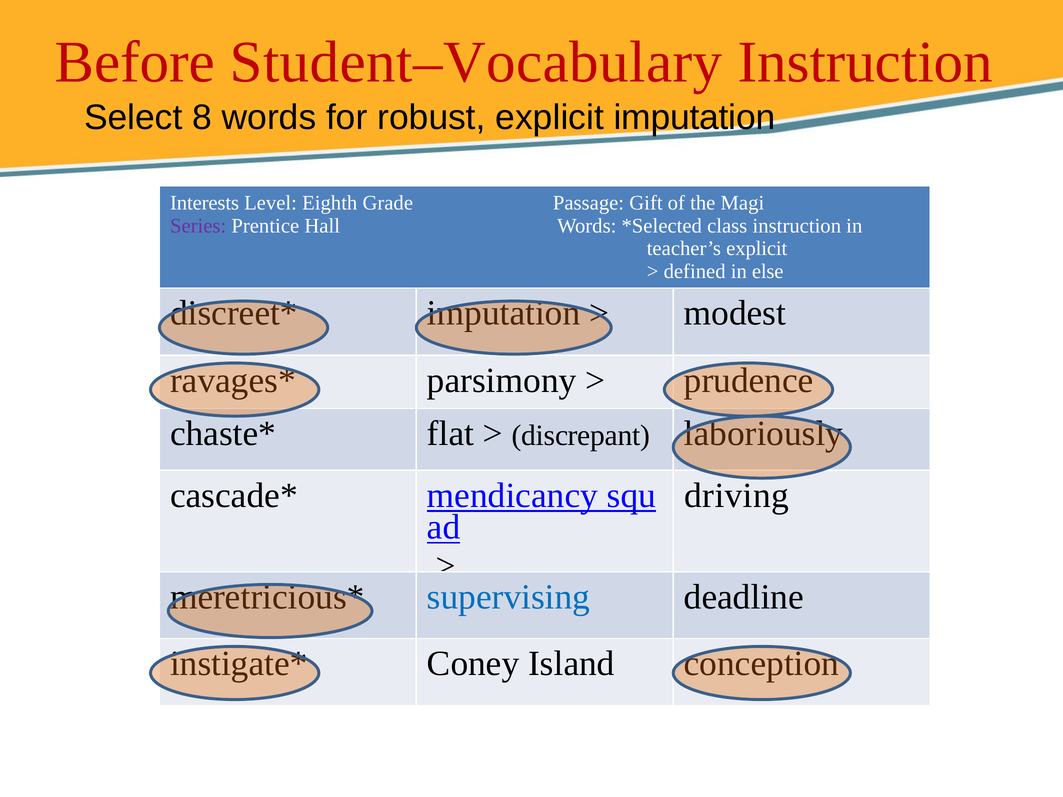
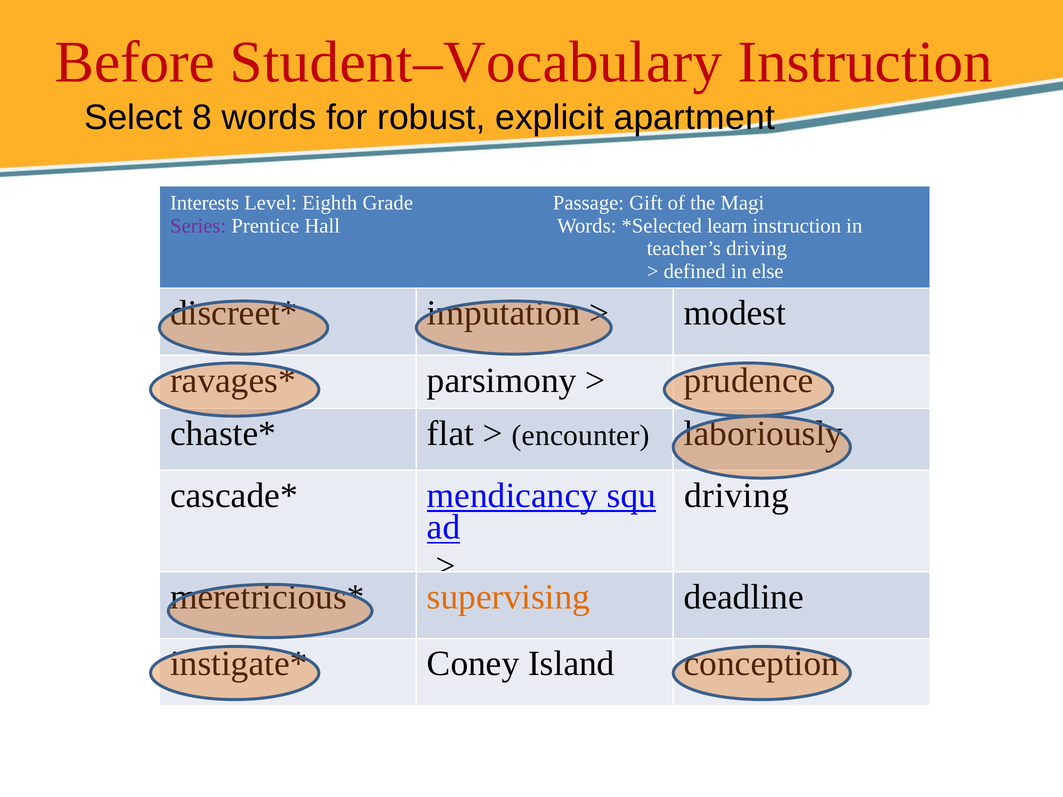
explicit imputation: imputation -> apartment (694, 118)
class: class -> learn (727, 226)
teacher’s explicit: explicit -> driving (757, 249)
discrepant: discrepant -> encounter (581, 436)
supervising colour: blue -> orange (509, 597)
